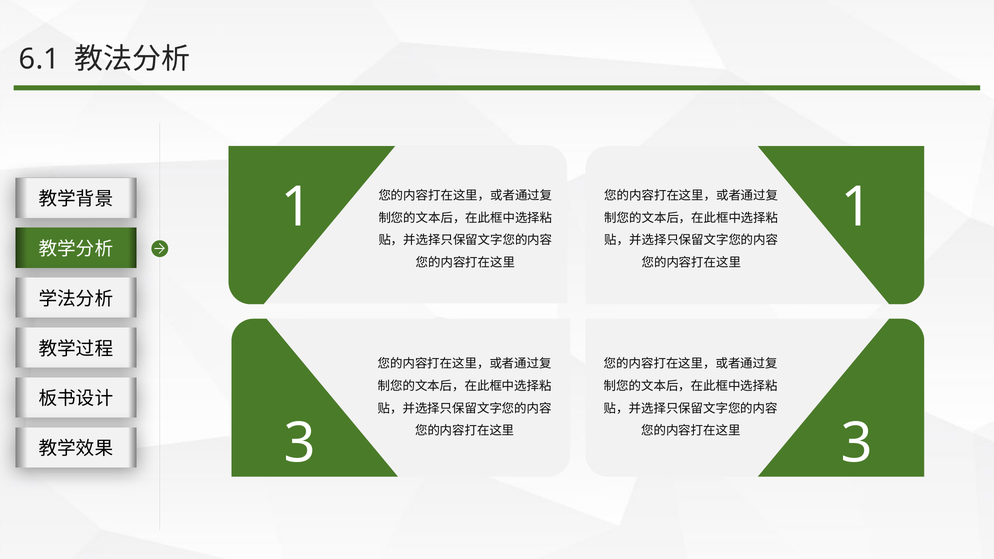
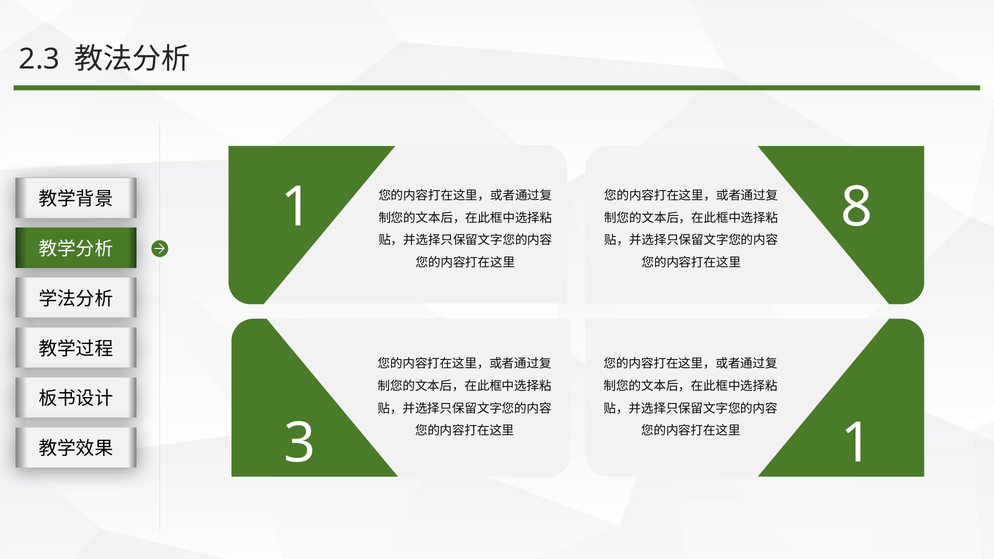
6.1: 6.1 -> 2.3 (39, 59)
1 1: 1 -> 8 (857, 207)
3 3: 3 -> 1 (857, 443)
